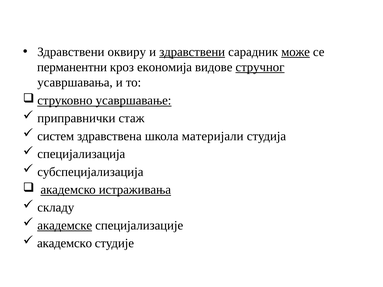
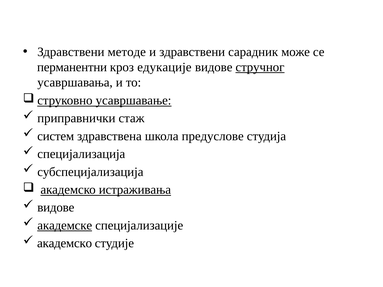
оквиру: оквиру -> методе (127, 52)
здравствени underline: present -> none (192, 52)
може underline: present -> none (296, 52)
економија: економија -> едукације (164, 67)
материјали: материјали -> предуслове (213, 136)
складу: складу -> видове (56, 208)
